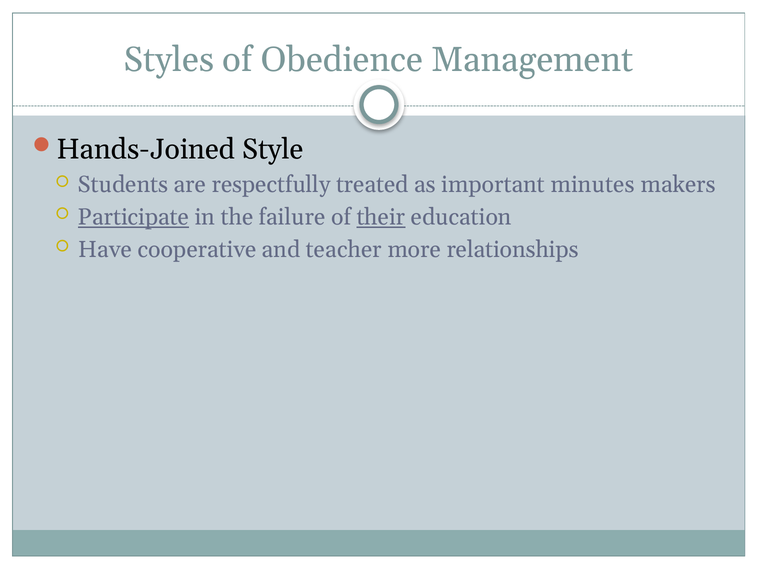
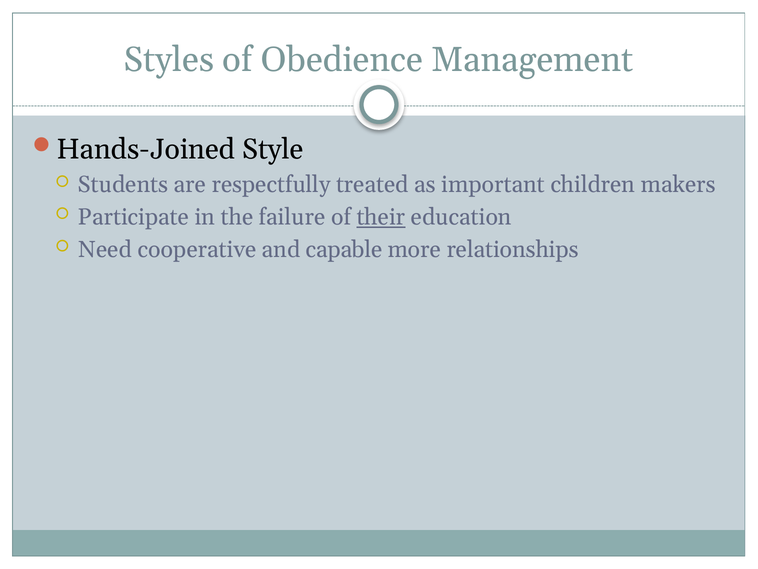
minutes: minutes -> children (593, 185)
Participate underline: present -> none (134, 217)
Have: Have -> Need (105, 249)
teacher: teacher -> capable (344, 249)
